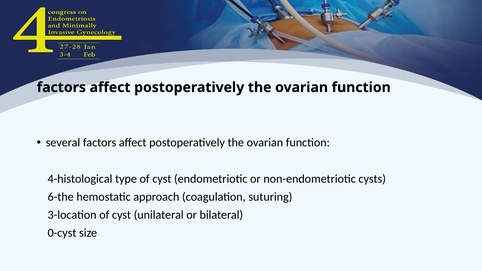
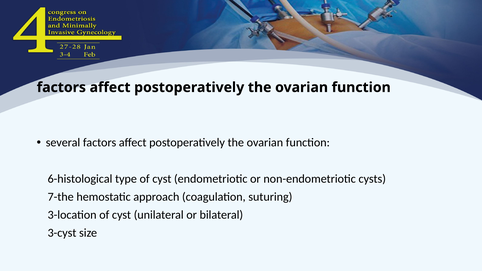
4-histological: 4-histological -> 6-histological (80, 179)
6-the: 6-the -> 7-the (61, 197)
0-cyst: 0-cyst -> 3-cyst (62, 233)
